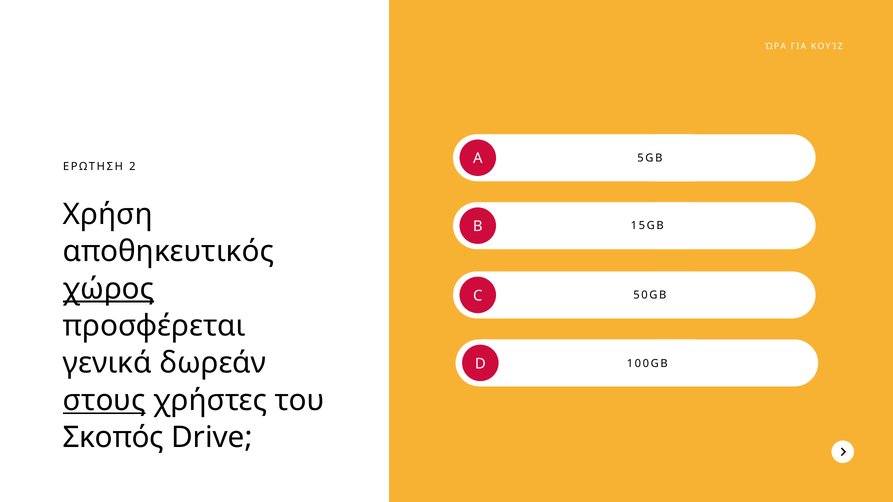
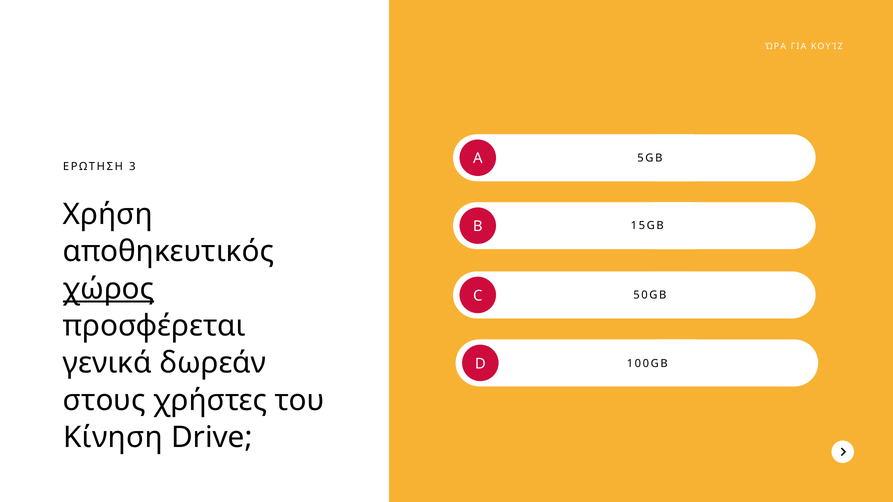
2: 2 -> 3 (132, 166)
στους underline: present -> none (104, 401)
Σκοπός: Σκοπός -> Κίνηση (113, 438)
